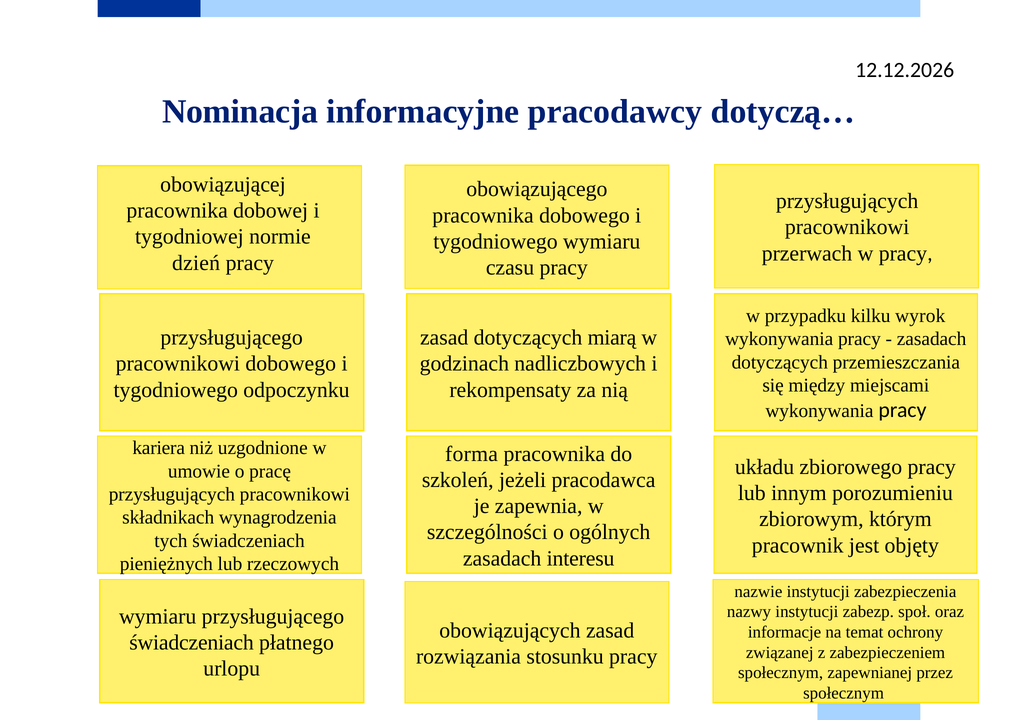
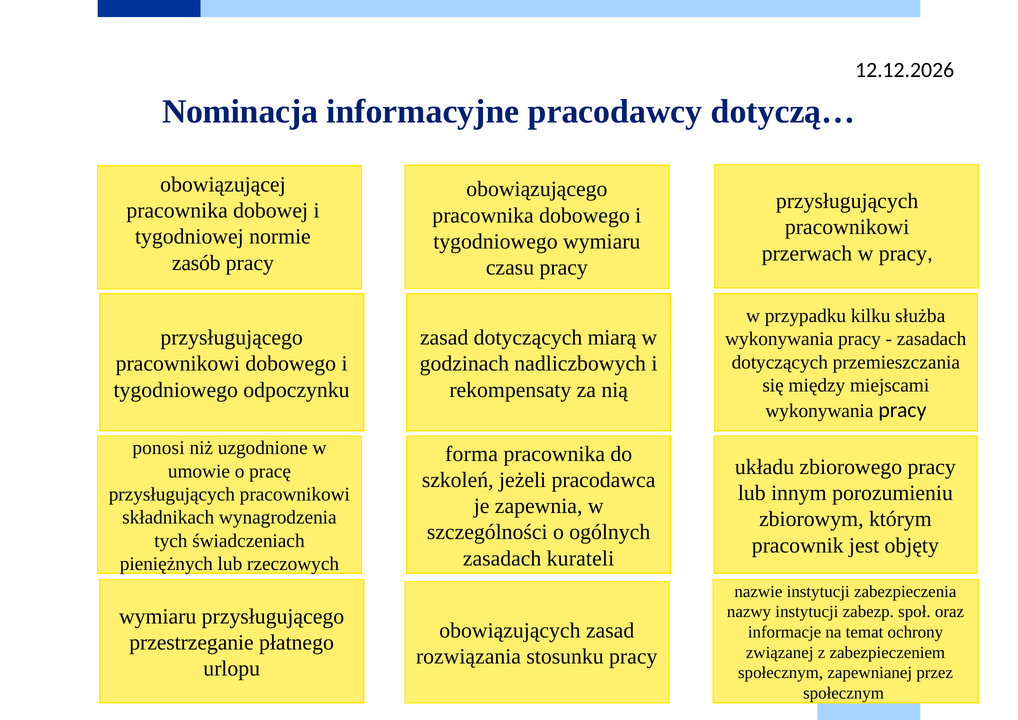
dzień: dzień -> zasób (196, 263)
wyrok: wyrok -> służba (920, 316)
kariera: kariera -> ponosi (159, 448)
interesu: interesu -> kurateli (580, 558)
świadczeniach: świadczeniach -> przestrzeganie (191, 642)
